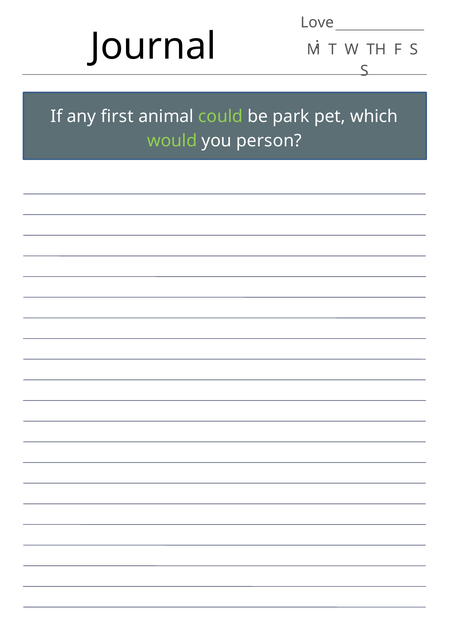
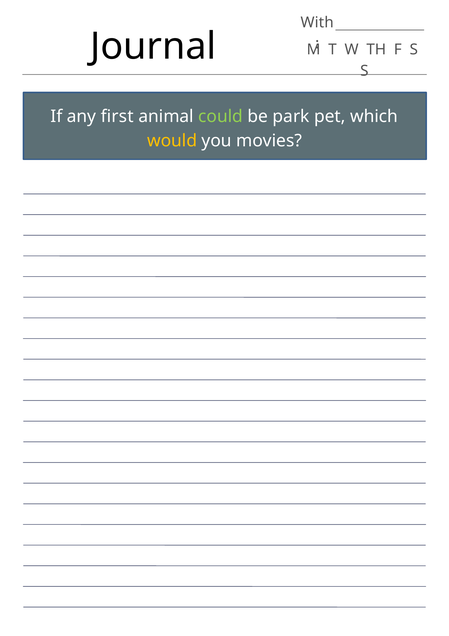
Love: Love -> With (317, 22)
would colour: light green -> yellow (172, 141)
person: person -> movies (269, 141)
